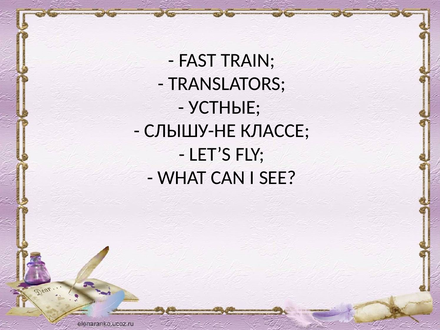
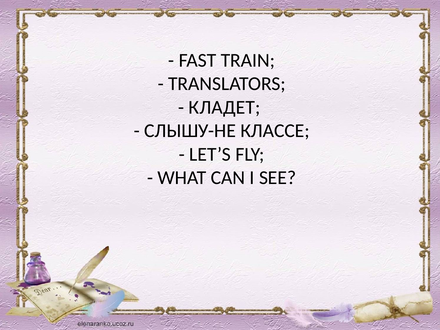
УСТНЫЕ: УСТНЫЕ -> КЛАДЕТ (225, 107)
